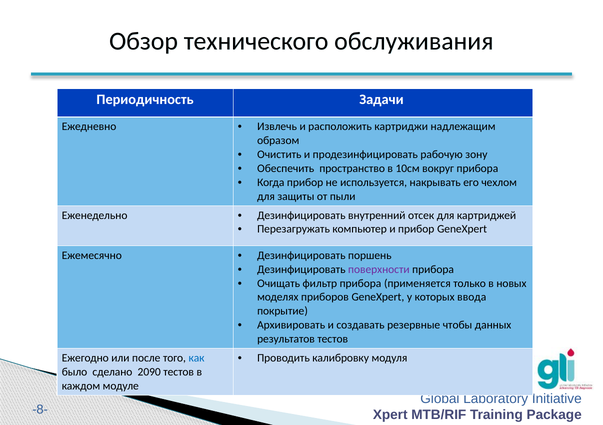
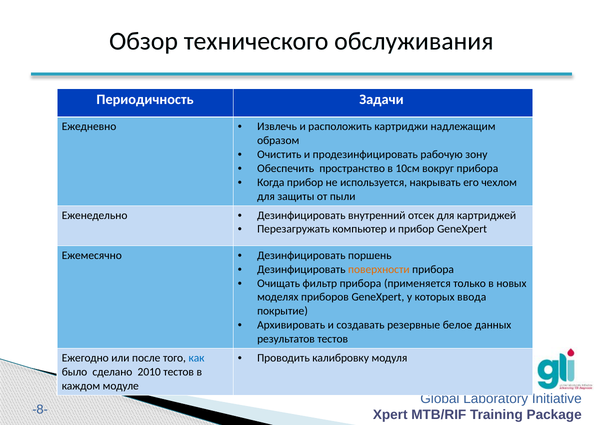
поверхности colour: purple -> orange (379, 270)
чтобы: чтобы -> белое (457, 326)
2090: 2090 -> 2010 (149, 372)
